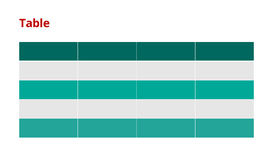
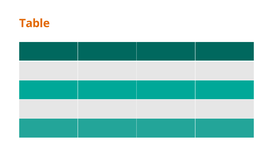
Table colour: red -> orange (34, 23)
